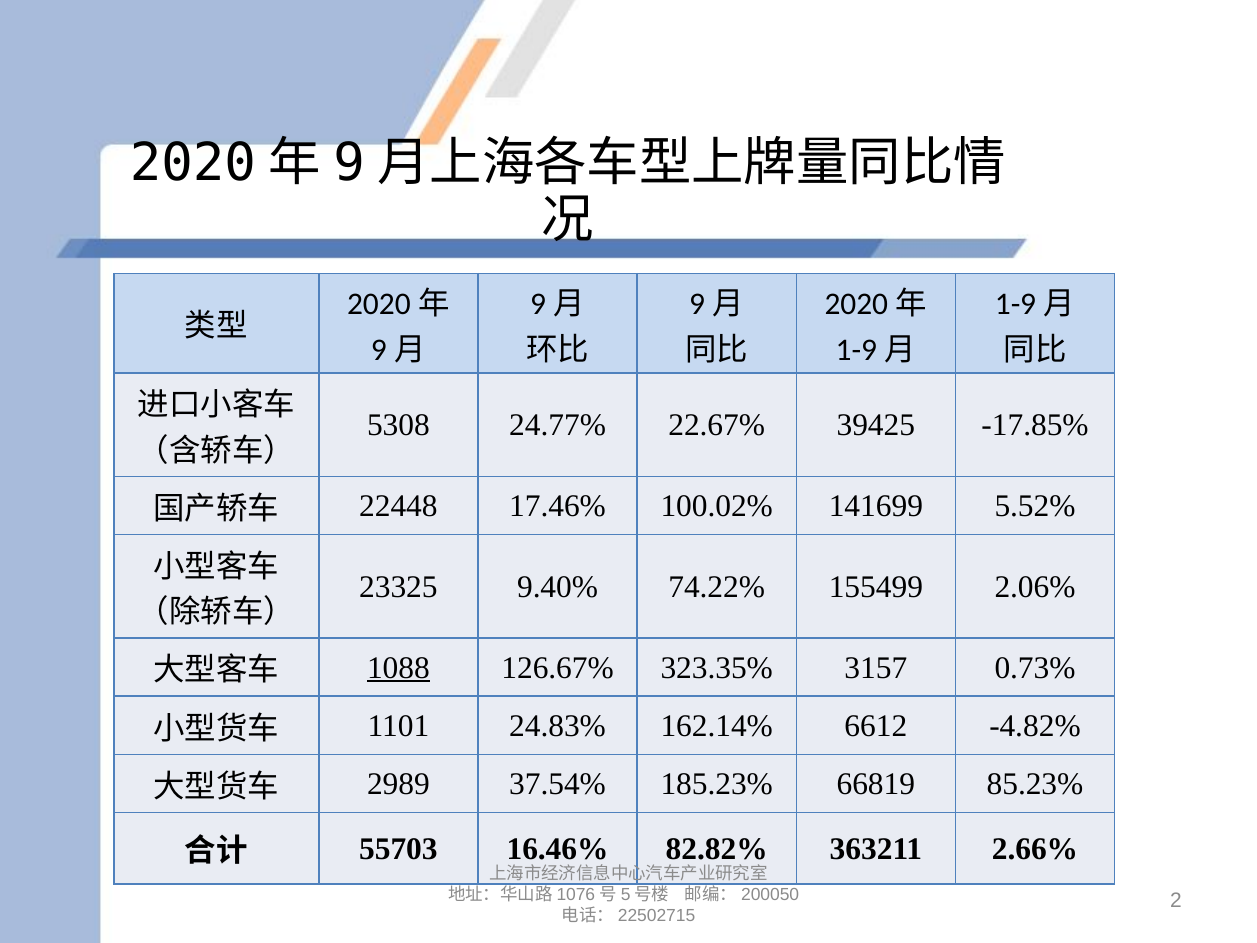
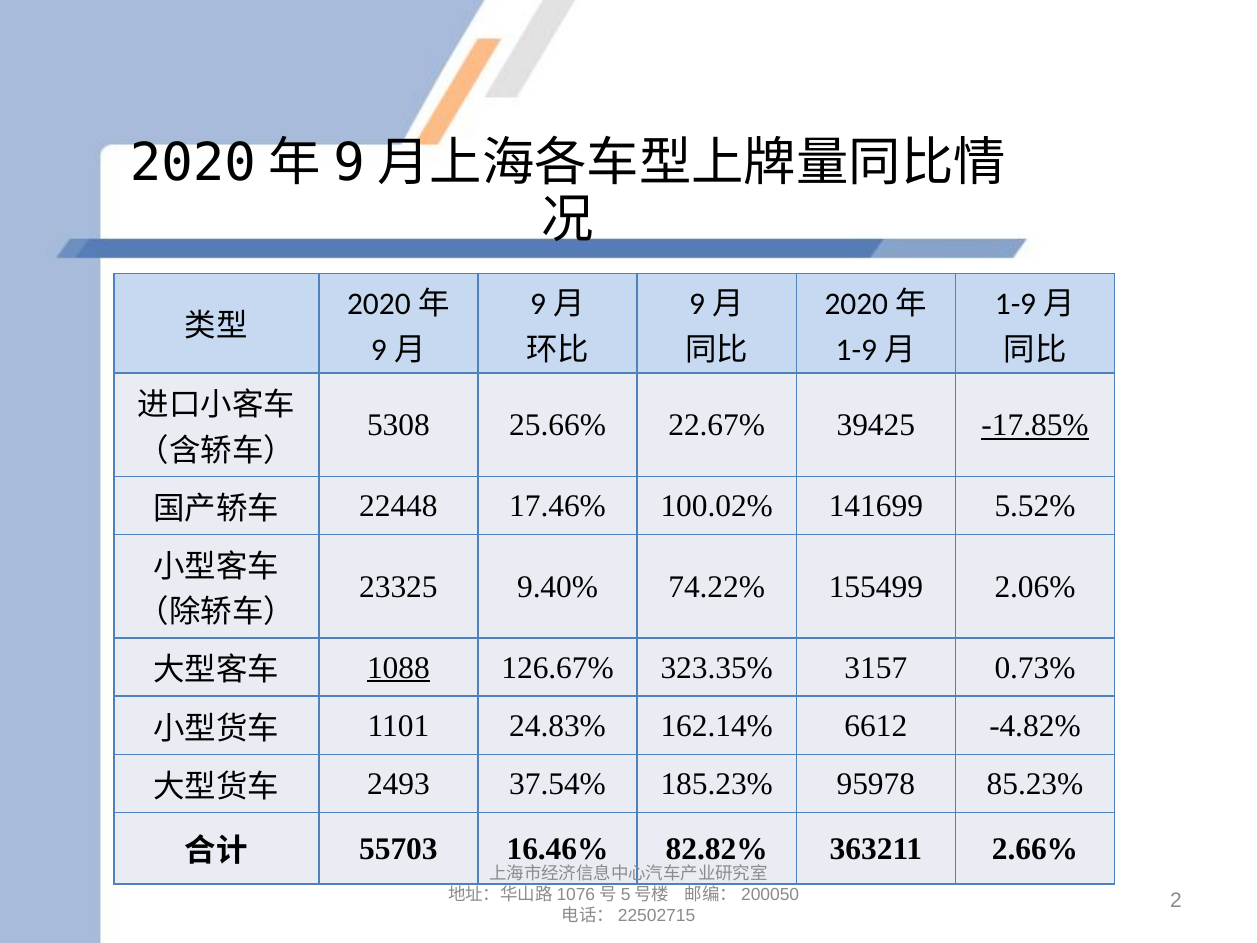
24.77%: 24.77% -> 25.66% (558, 425)
-17.85% underline: none -> present (1035, 425)
2989: 2989 -> 2493 (398, 784)
66819: 66819 -> 95978 (876, 784)
